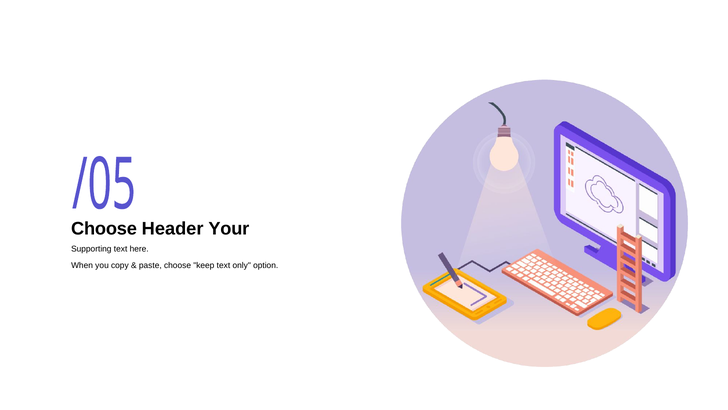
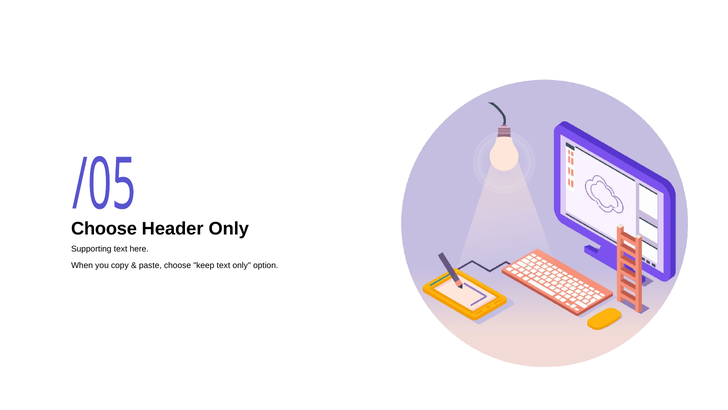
Header Your: Your -> Only (229, 229)
